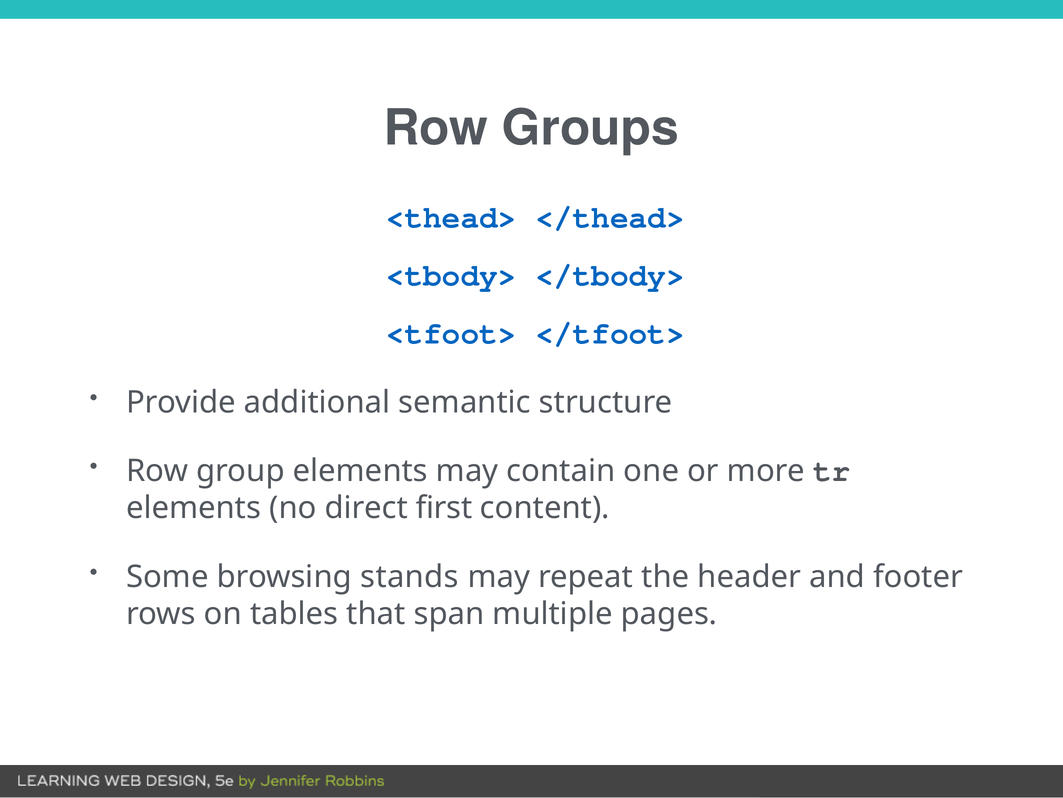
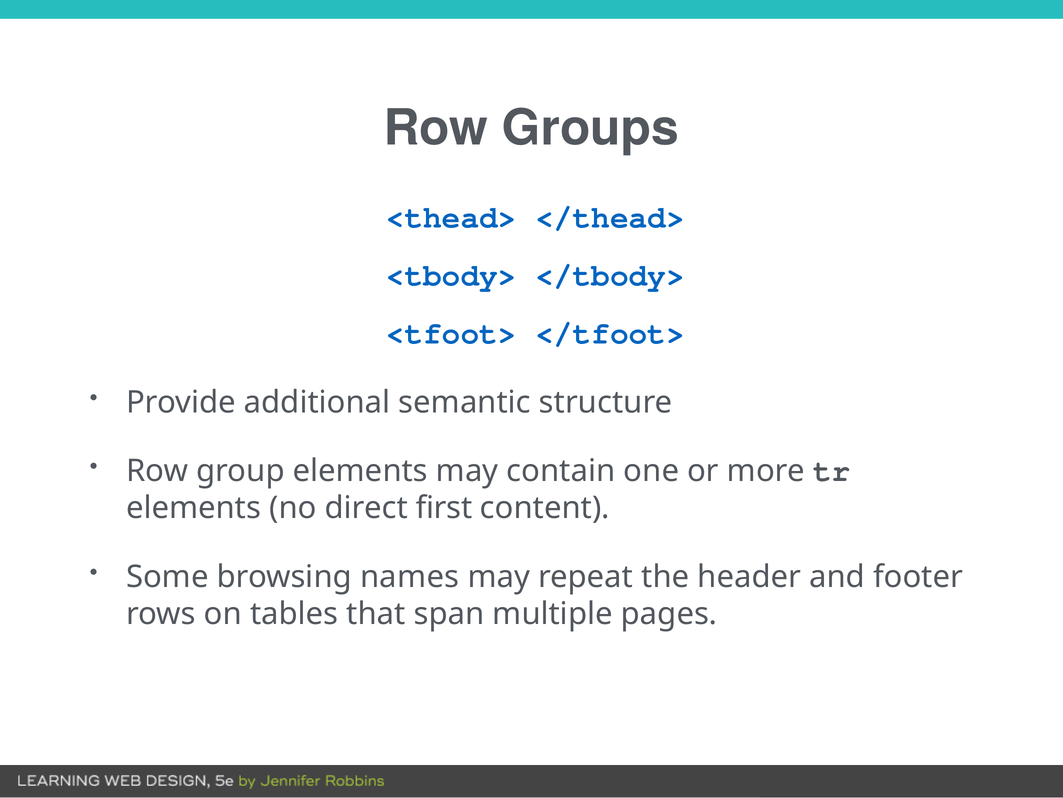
stands: stands -> names (410, 576)
